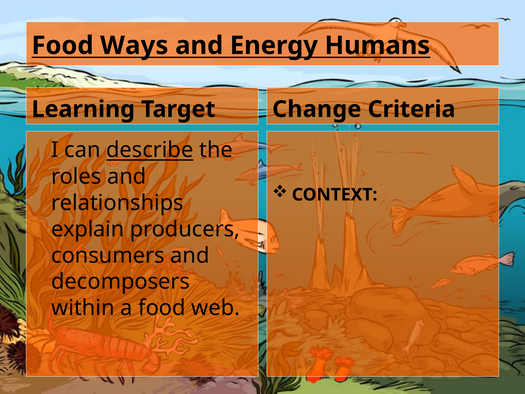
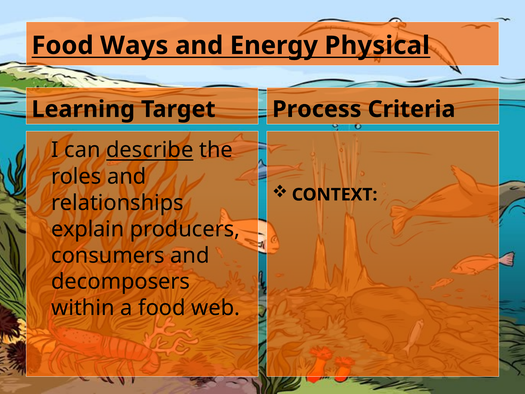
Humans: Humans -> Physical (377, 46)
Change: Change -> Process (317, 109)
